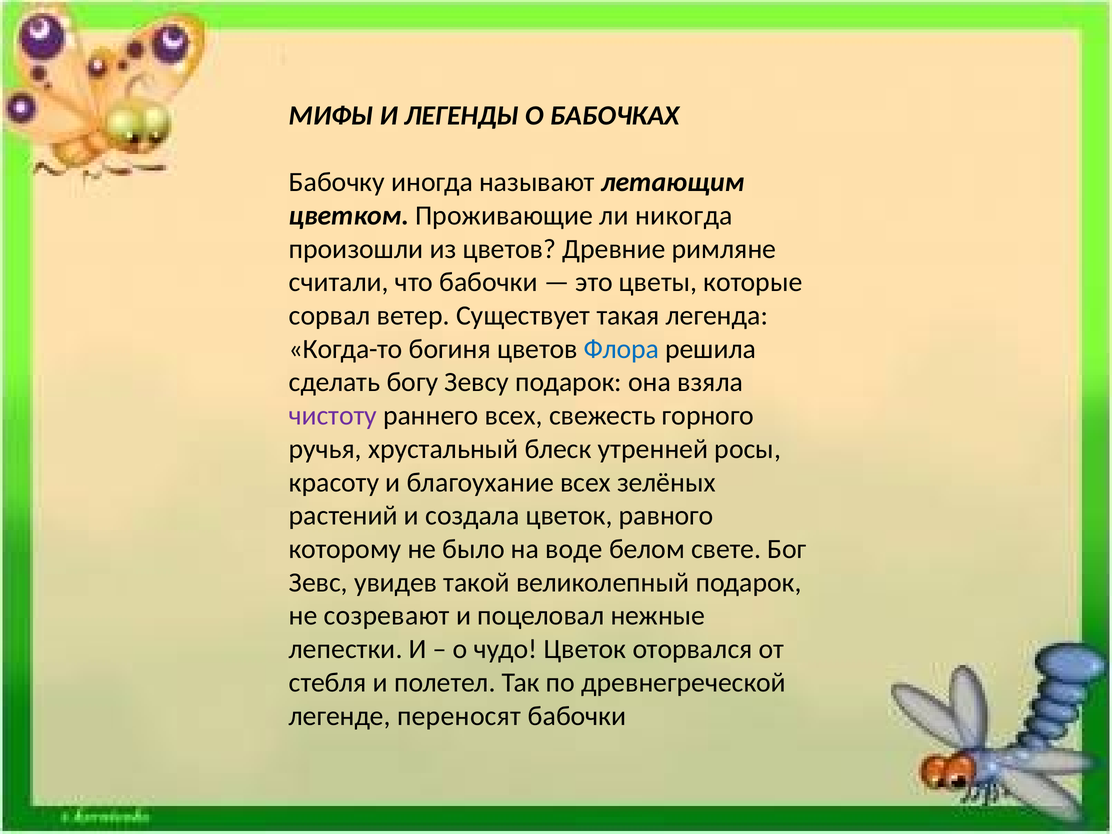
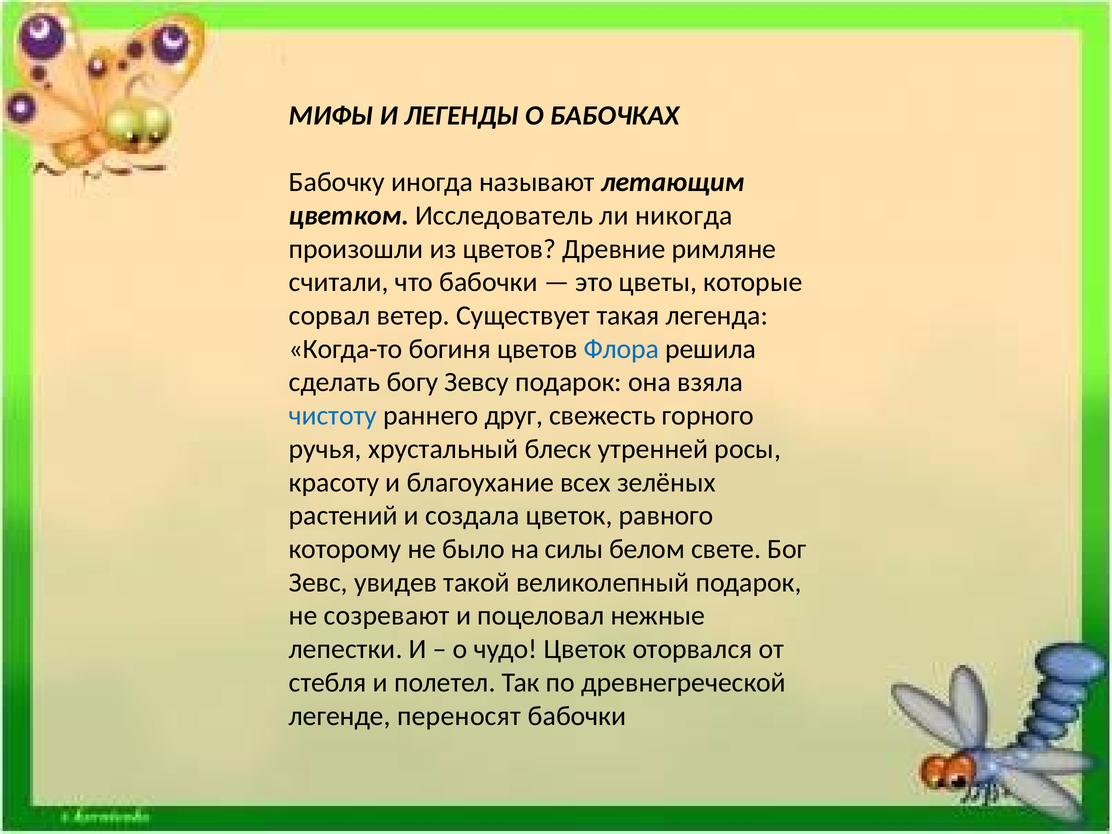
Проживающие: Проживающие -> Исследователь (504, 216)
чистоту colour: purple -> blue (333, 416)
раннего всех: всех -> друг (514, 416)
воде: воде -> силы (574, 549)
